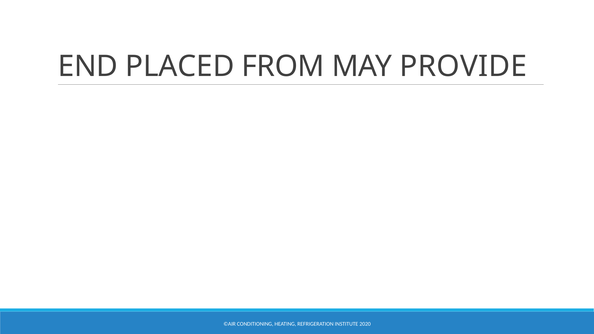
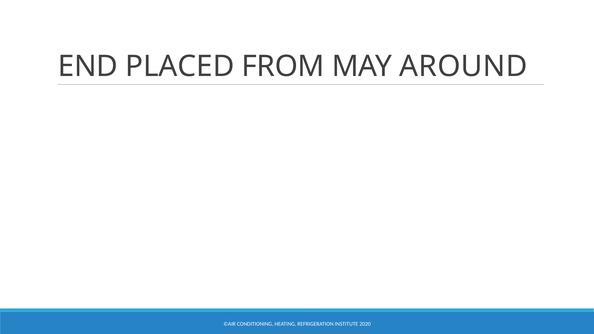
PROVIDE: PROVIDE -> AROUND (463, 67)
